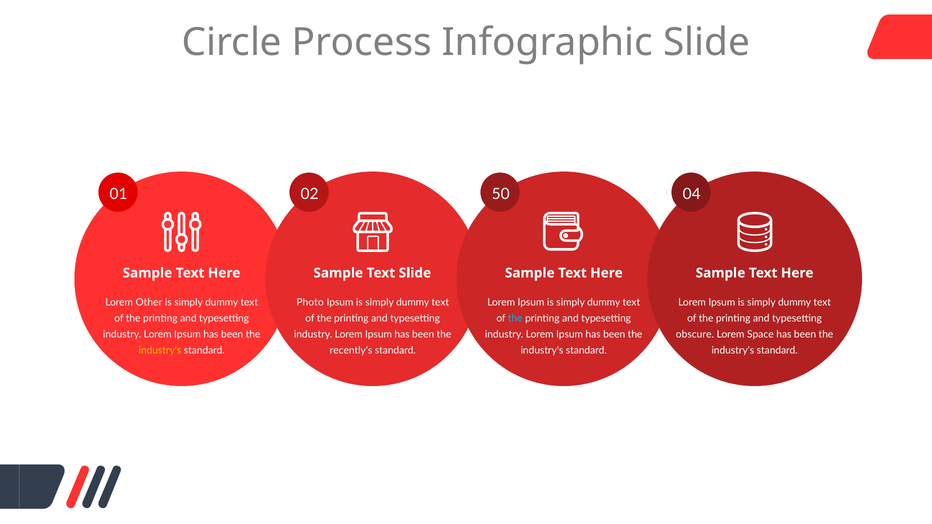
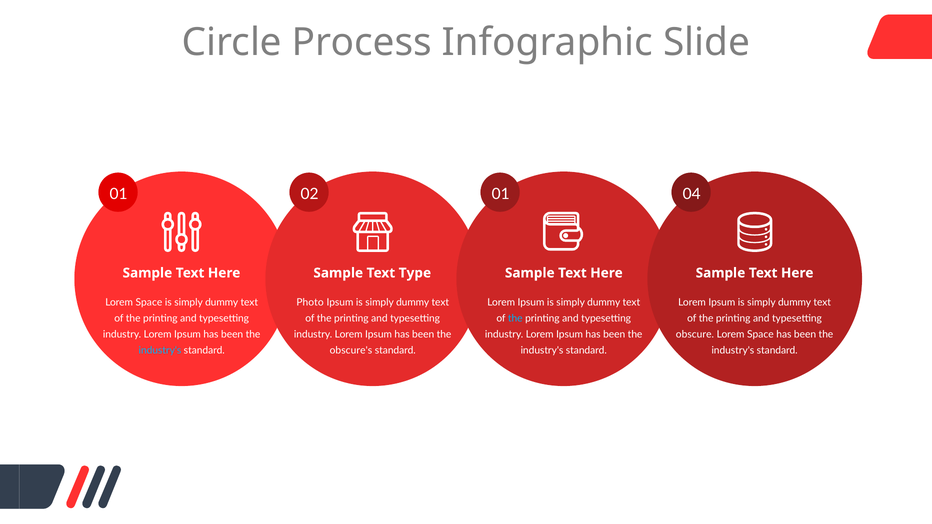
02 50: 50 -> 01 (501, 194)
Text Slide: Slide -> Type (415, 273)
Other: Other -> Space (149, 303)
industry's colour: yellow -> light blue (160, 350)
recently's: recently's -> obscure's (351, 350)
